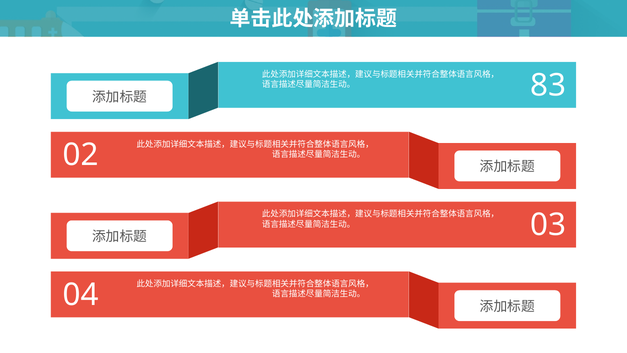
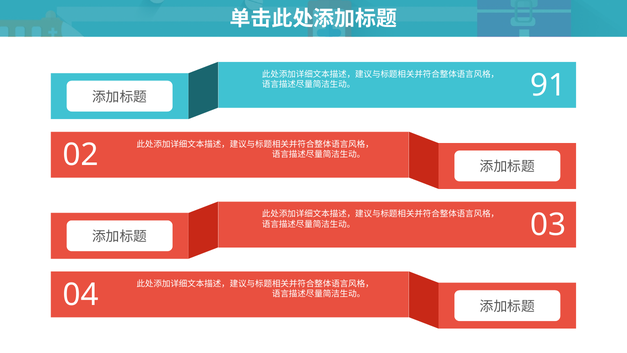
83: 83 -> 91 (548, 85)
